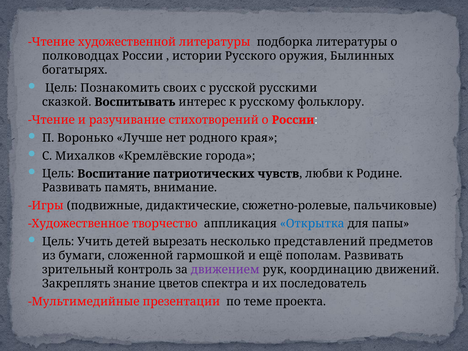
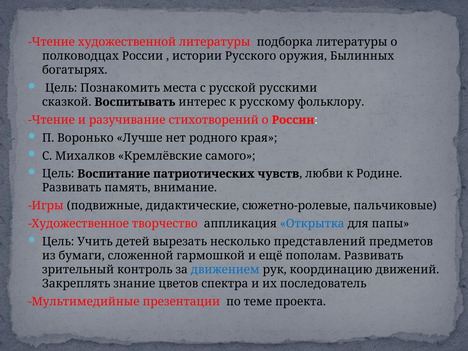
своих: своих -> места (180, 88)
города: города -> самого (230, 156)
движением colour: purple -> blue (225, 270)
